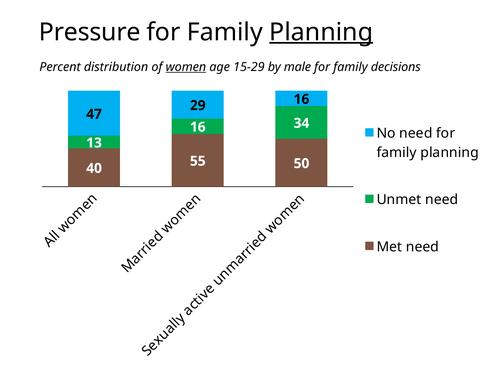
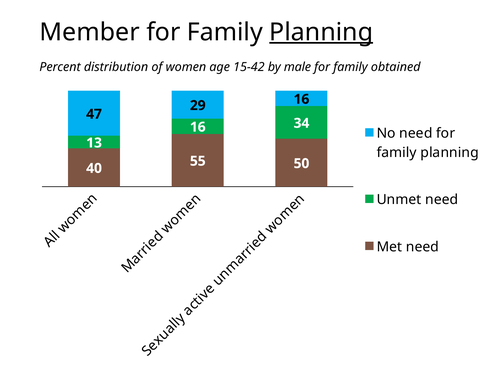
Pressure: Pressure -> Member (90, 32)
women underline: present -> none (186, 67)
15-29: 15-29 -> 15-42 (249, 67)
decisions: decisions -> obtained (396, 67)
